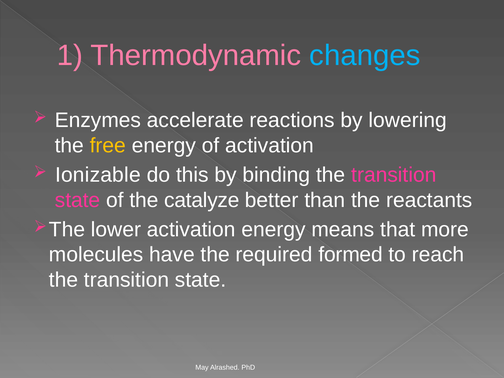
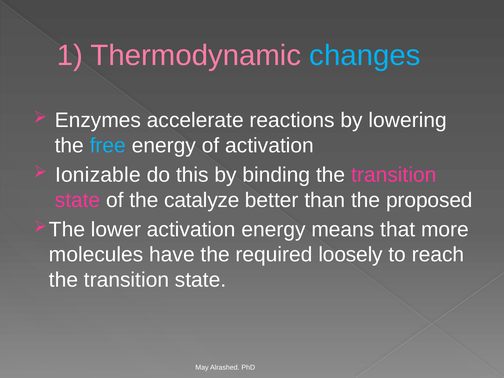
free colour: yellow -> light blue (108, 146)
reactants: reactants -> proposed (429, 200)
formed: formed -> loosely (351, 255)
